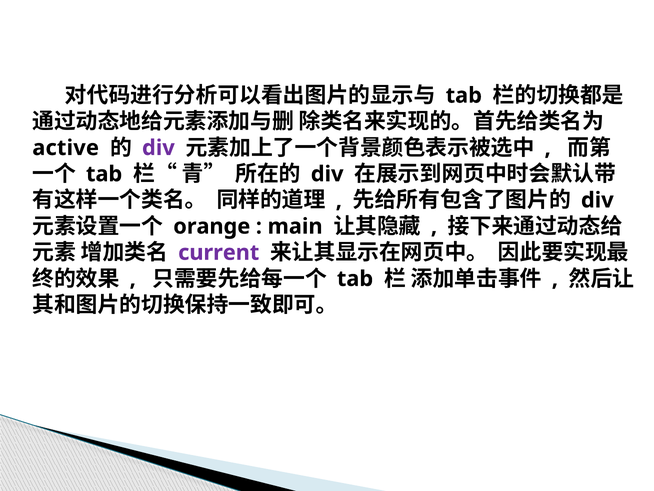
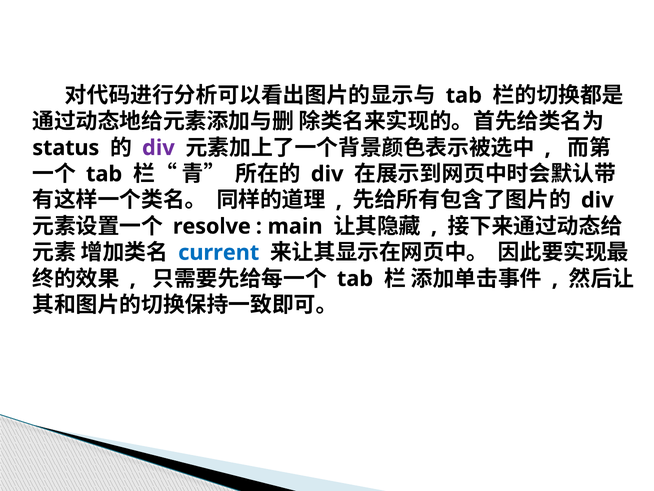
active: active -> status (66, 148)
orange: orange -> resolve (212, 226)
current colour: purple -> blue (219, 252)
